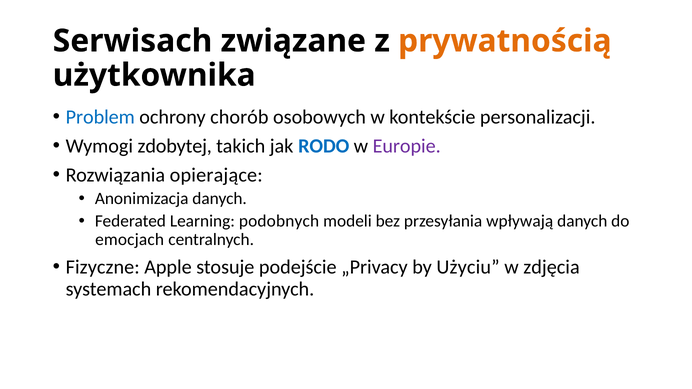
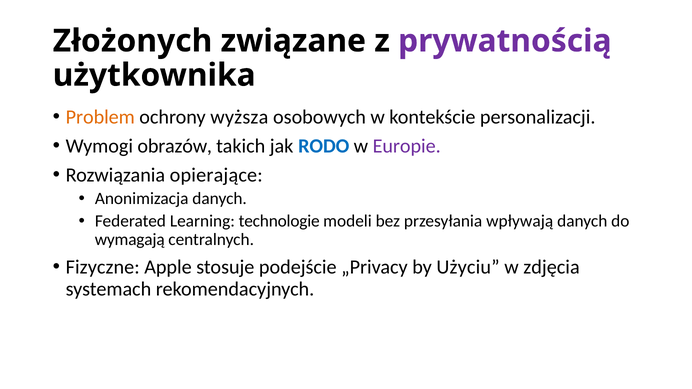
Serwisach: Serwisach -> Złożonych (133, 41)
prywatnością colour: orange -> purple (505, 41)
Problem colour: blue -> orange (100, 117)
chorób: chorób -> wyższa (239, 117)
zdobytej: zdobytej -> obrazów (175, 146)
podobnych: podobnych -> technologie (279, 221)
emocjach: emocjach -> wymagają (130, 240)
